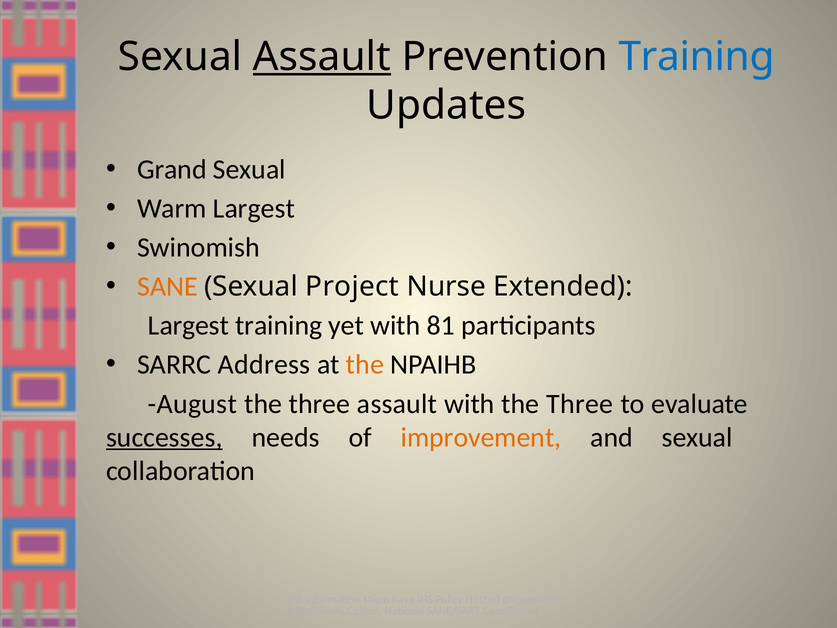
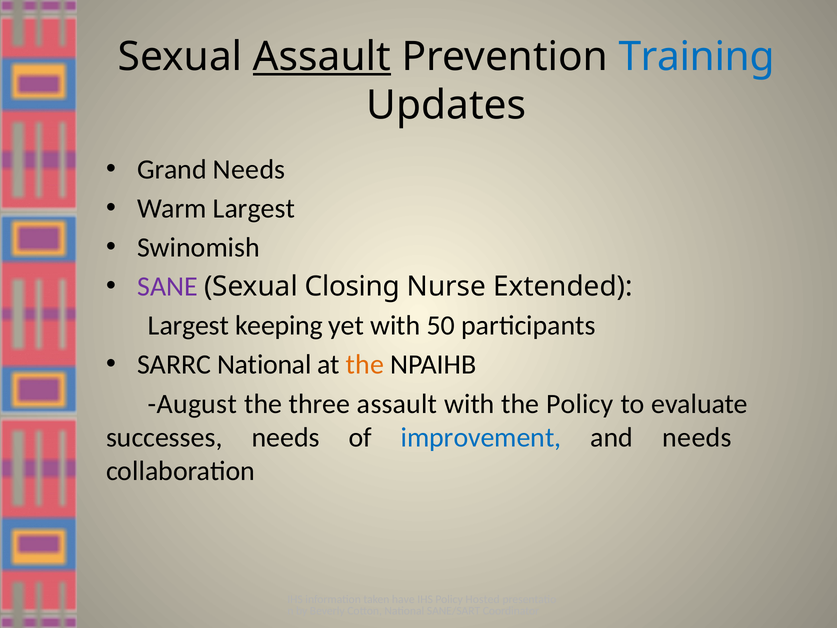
Grand Sexual: Sexual -> Needs (249, 169)
SANE colour: orange -> purple (168, 287)
Project: Project -> Closing (352, 287)
Largest training: training -> keeping (279, 326)
81: 81 -> 50 (441, 326)
SARRC Address: Address -> National (264, 365)
with the Three: Three -> Policy (580, 404)
successes underline: present -> none (164, 437)
improvement colour: orange -> blue (481, 437)
and sexual: sexual -> needs (697, 437)
